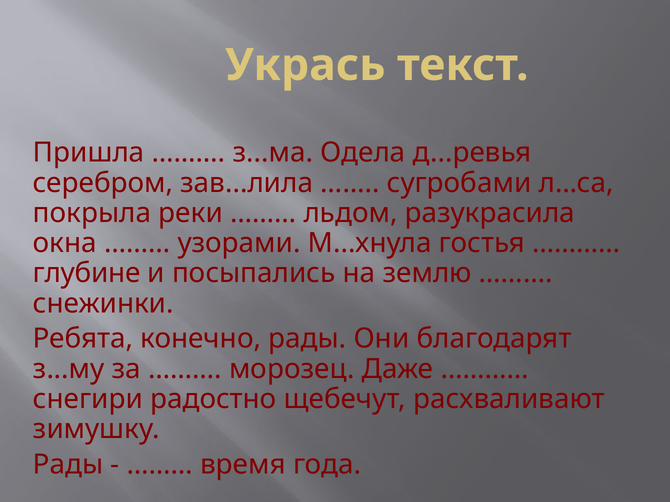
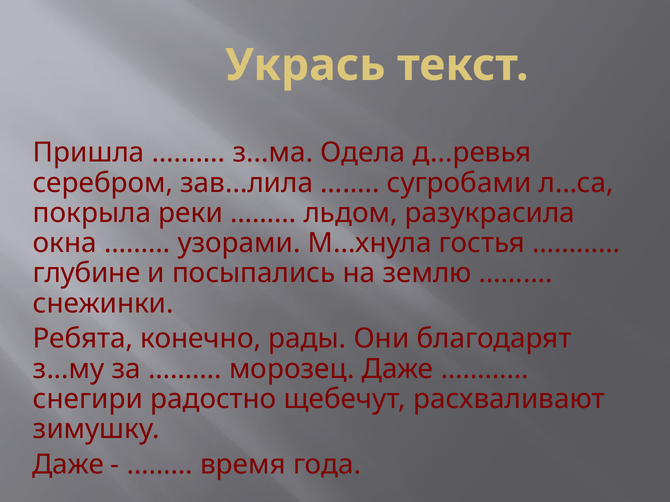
Рады: Рады -> Даже (68, 465)
